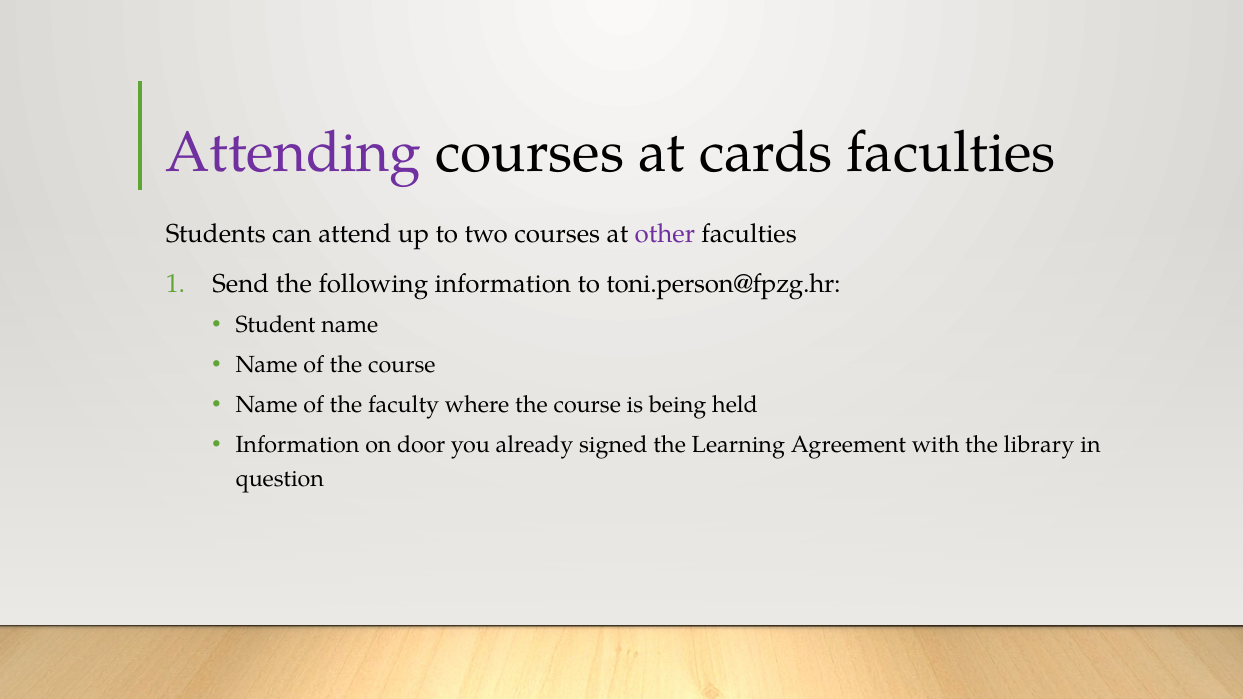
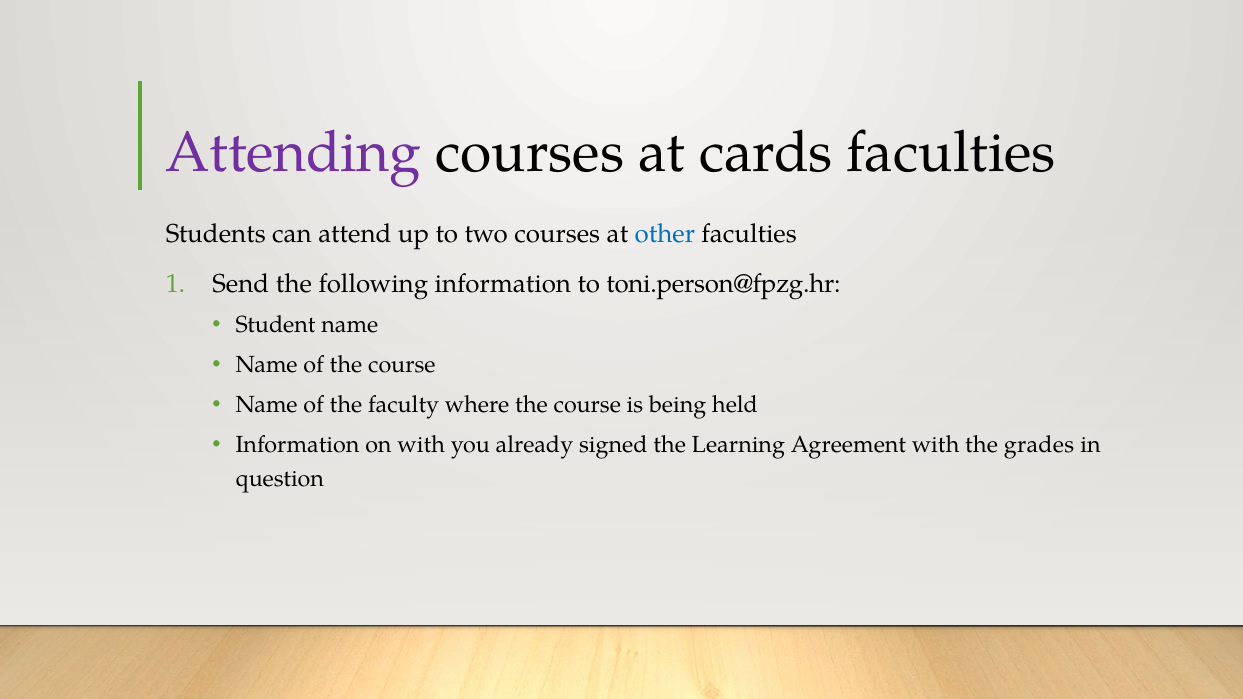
other colour: purple -> blue (665, 234)
on door: door -> with (421, 445)
library: library -> grades (1039, 445)
